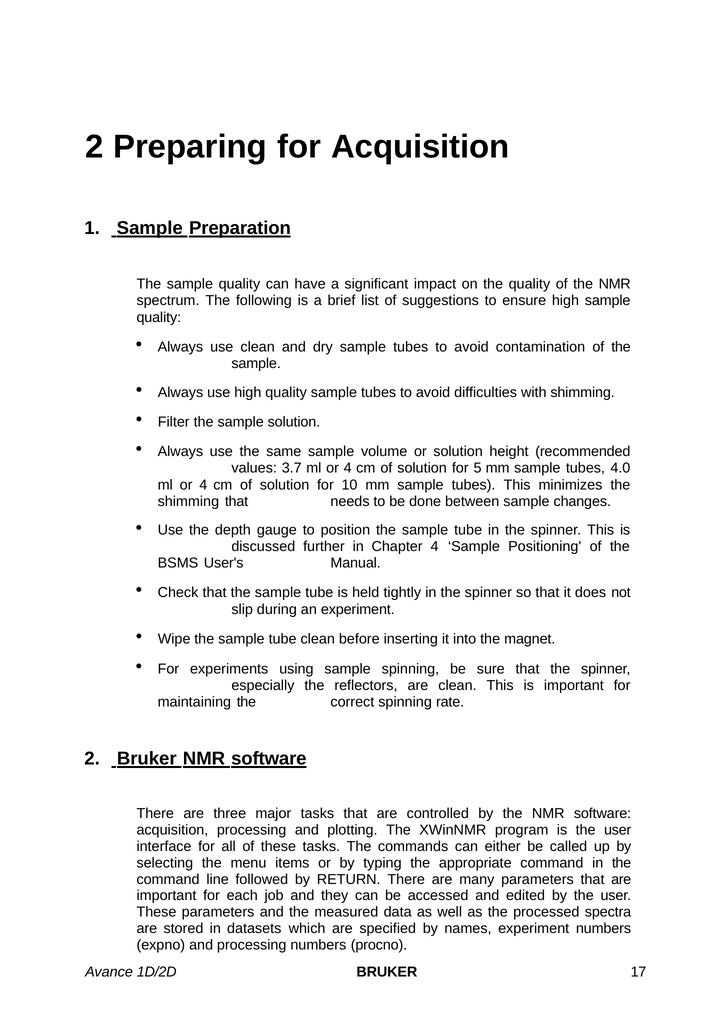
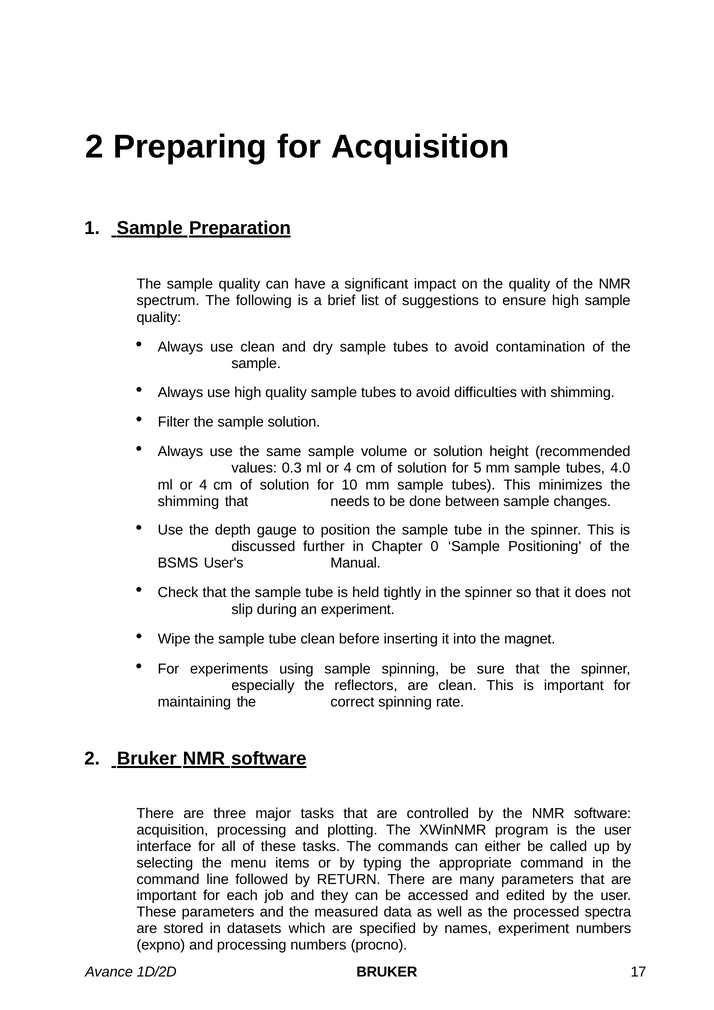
3.7: 3.7 -> 0.3 (292, 468)
Chapter 4: 4 -> 0 (435, 547)
